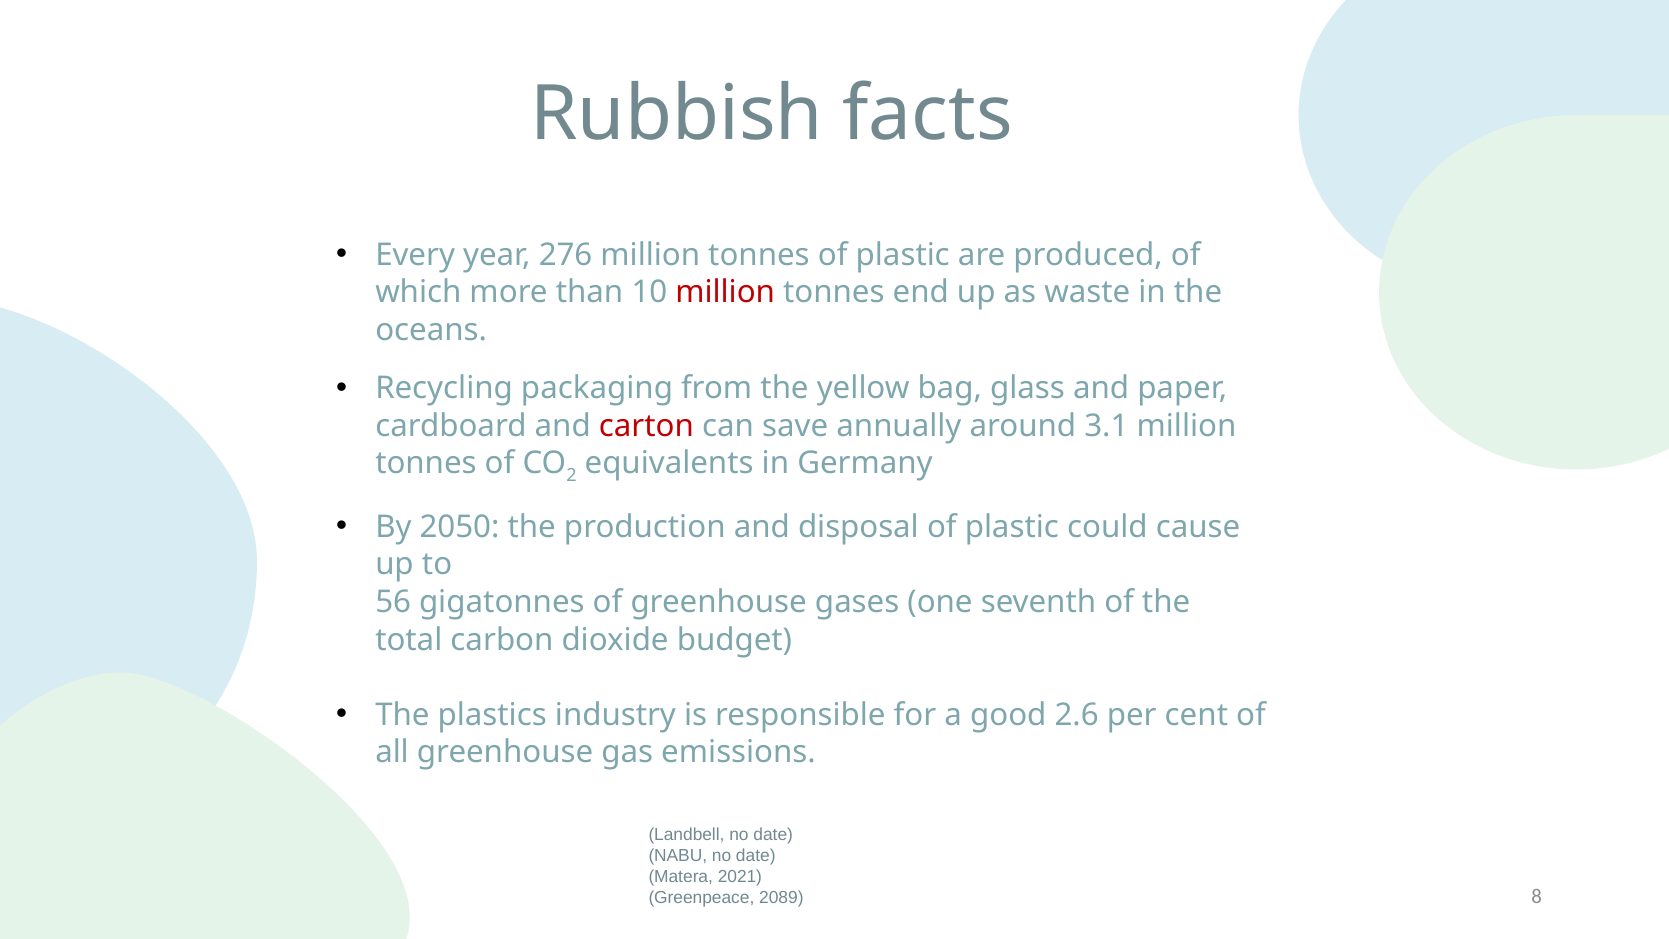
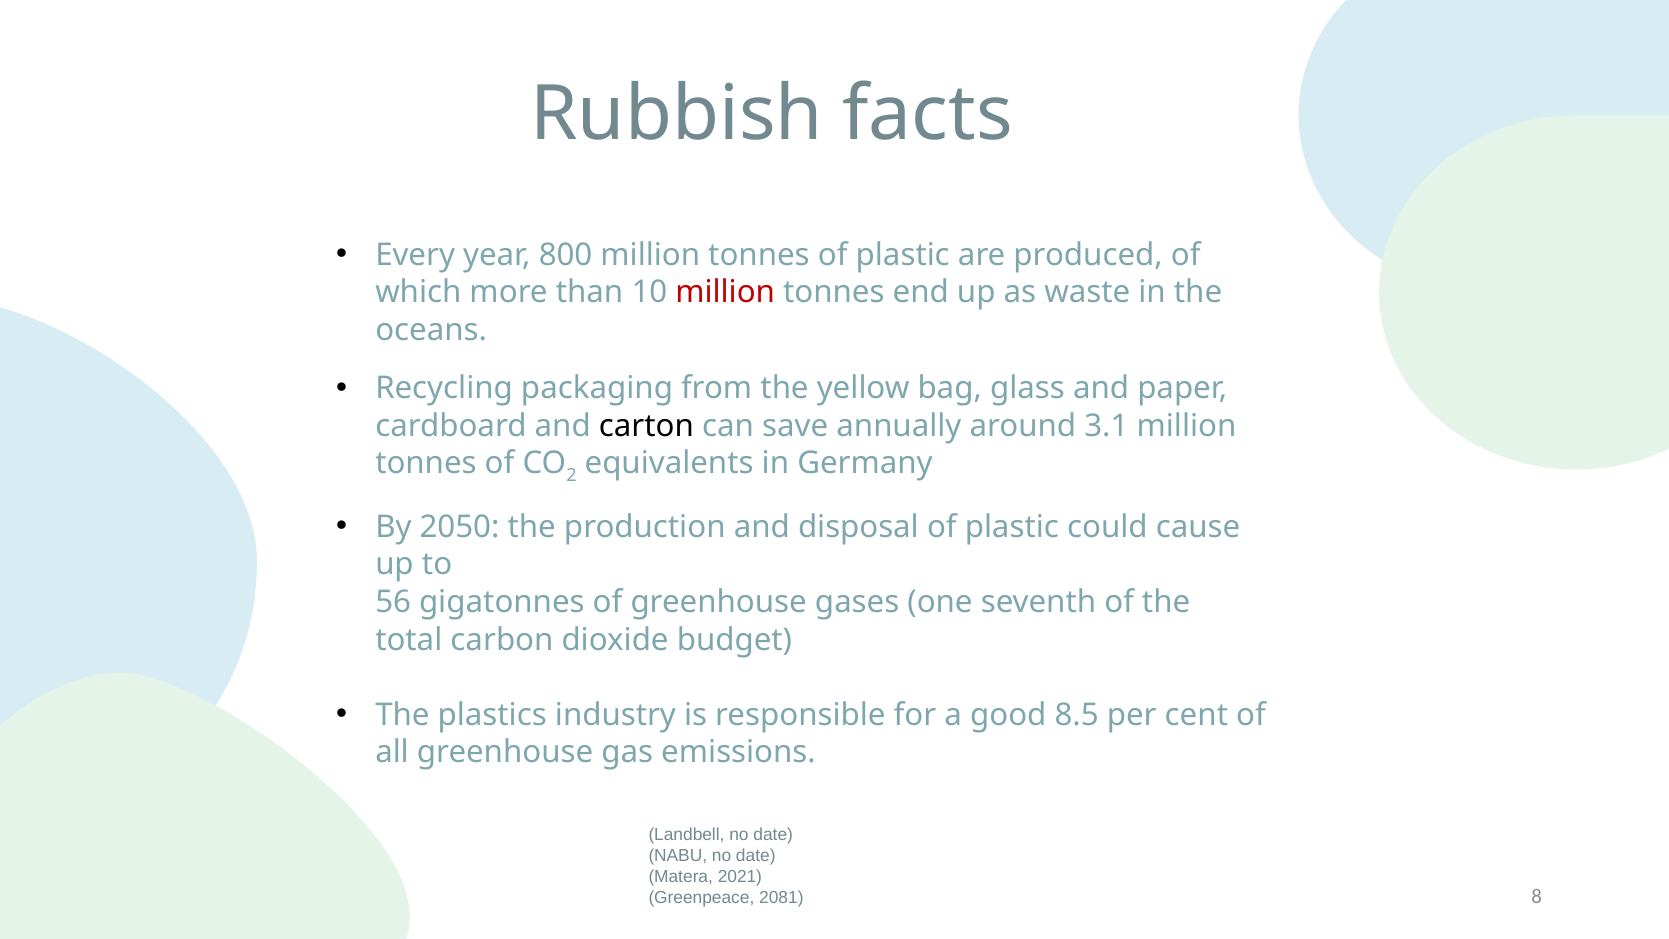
276: 276 -> 800 (566, 255)
carton colour: red -> black (646, 426)
2.6: 2.6 -> 8.5 (1077, 715)
2089: 2089 -> 2081 (781, 897)
